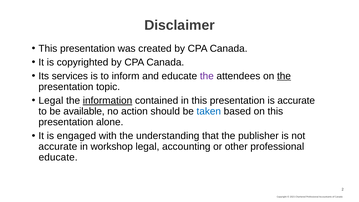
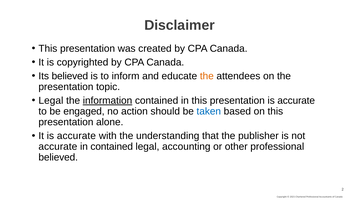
Its services: services -> believed (70, 76)
the colour: purple -> orange (207, 76)
the underline: present -> none (284, 76)
available: available -> engaged (84, 111)
It is engaged: engaged -> accurate (76, 136)
in workshop: workshop -> contained (112, 147)
educate: educate -> believed (58, 157)
